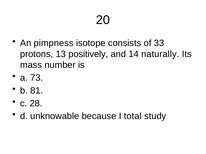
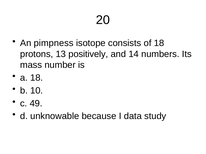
of 33: 33 -> 18 (159, 43)
naturally: naturally -> numbers (160, 54)
a 73: 73 -> 18 (37, 78)
81: 81 -> 10 (37, 91)
28: 28 -> 49 (36, 104)
total: total -> data (133, 116)
